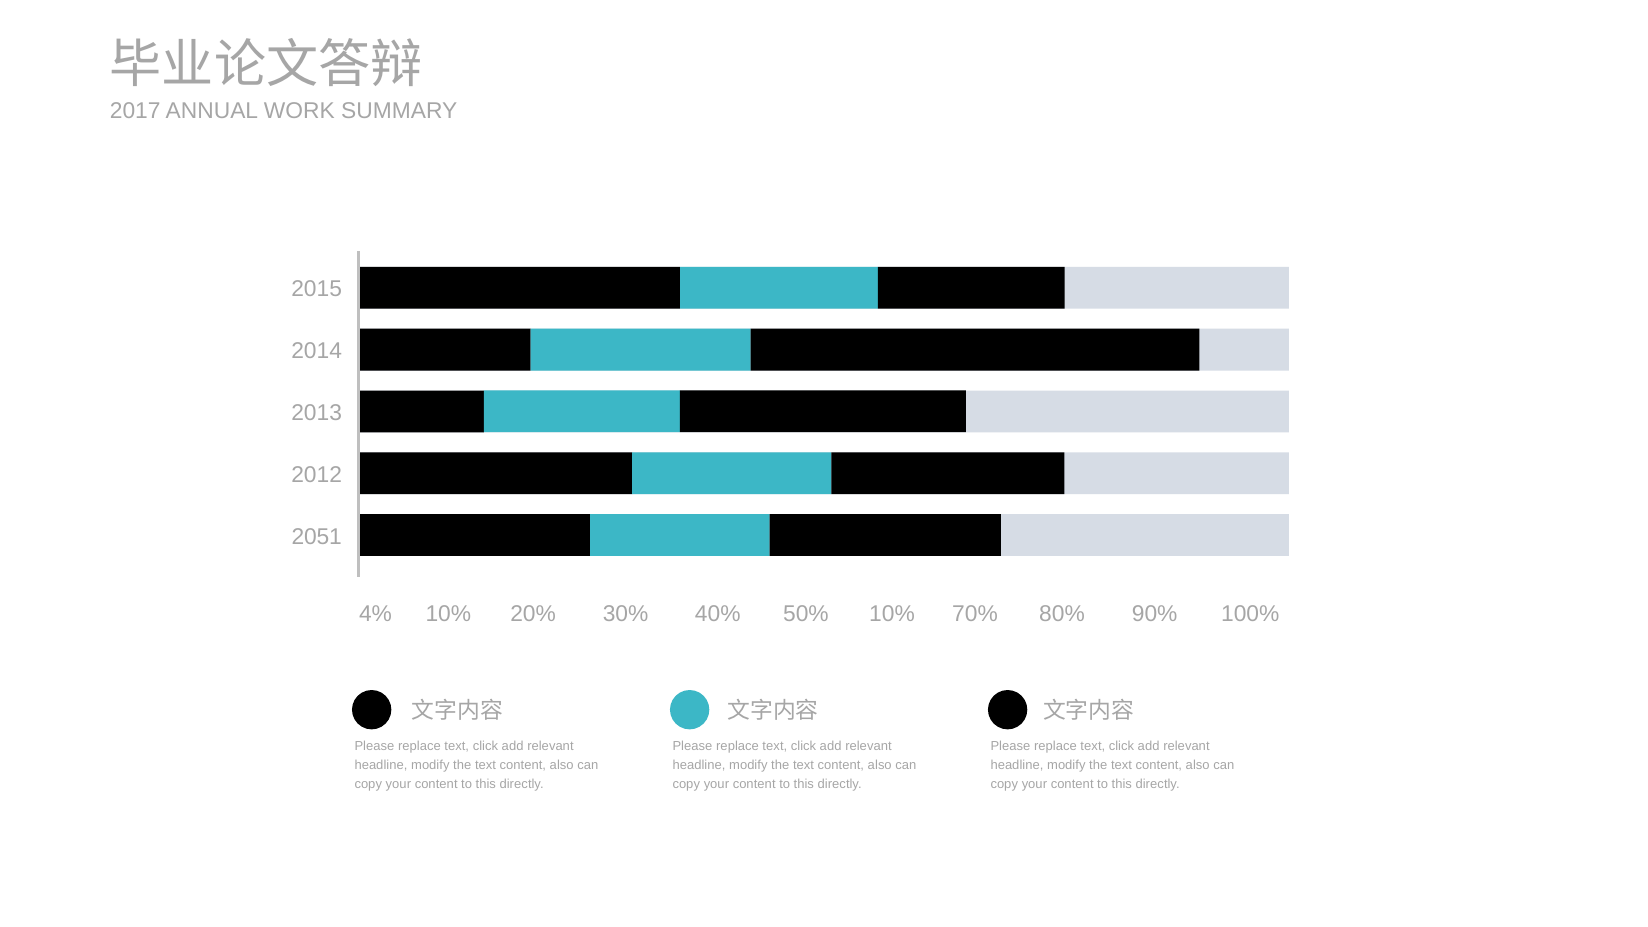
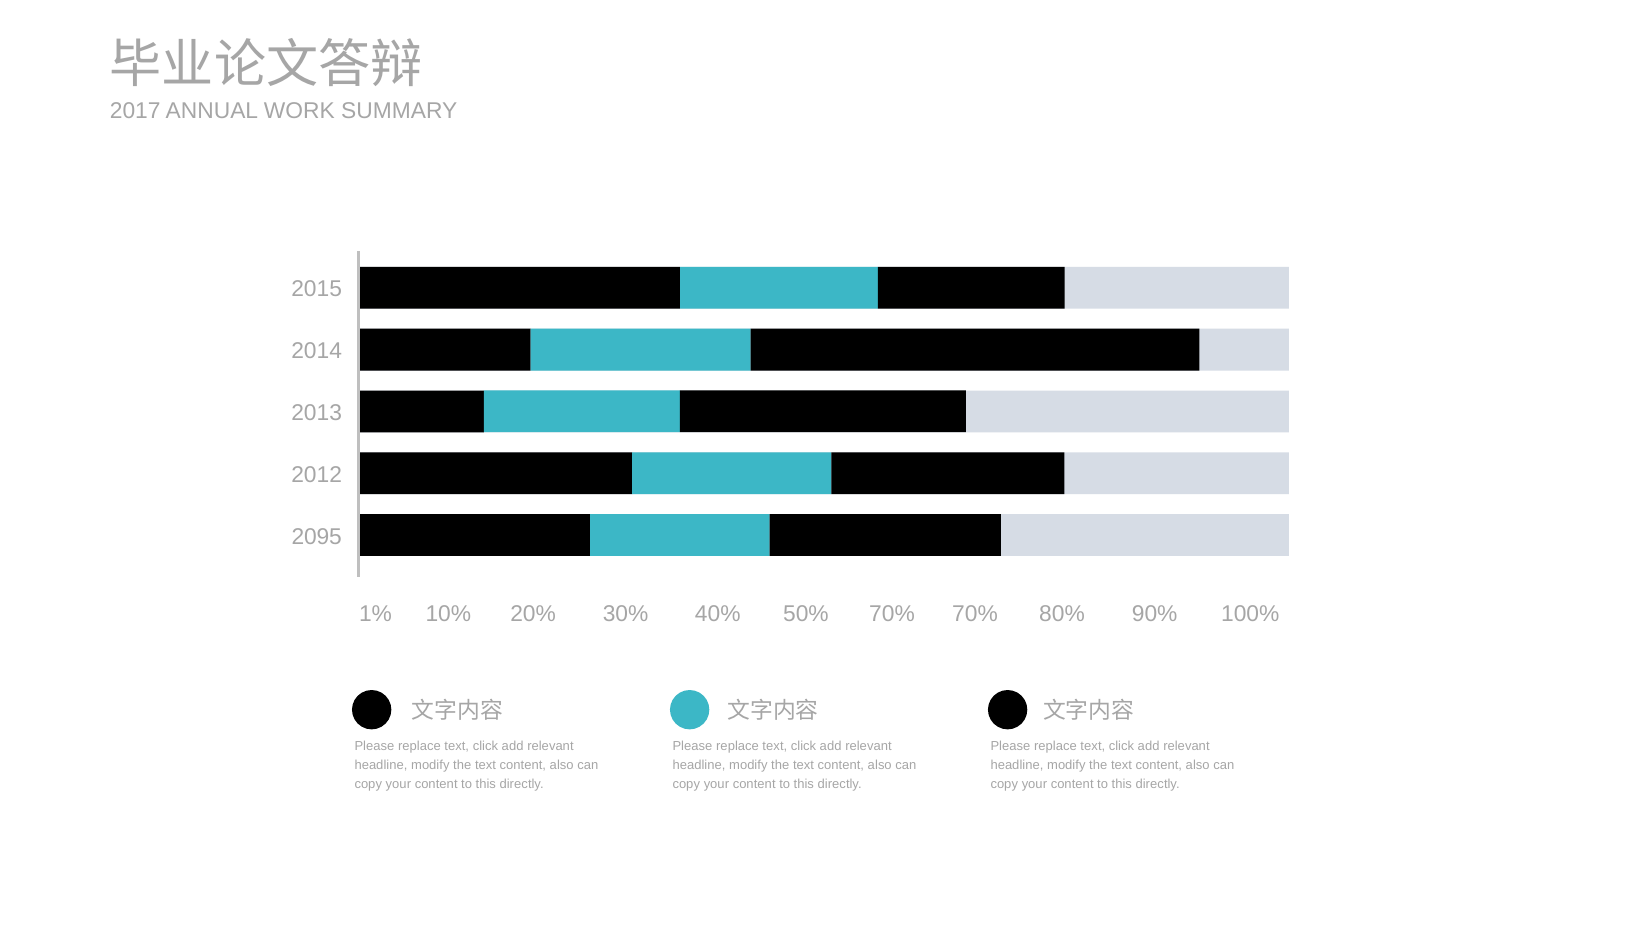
2051: 2051 -> 2095 (317, 537)
4%: 4% -> 1% (376, 614)
50% 10%: 10% -> 70% (892, 614)
